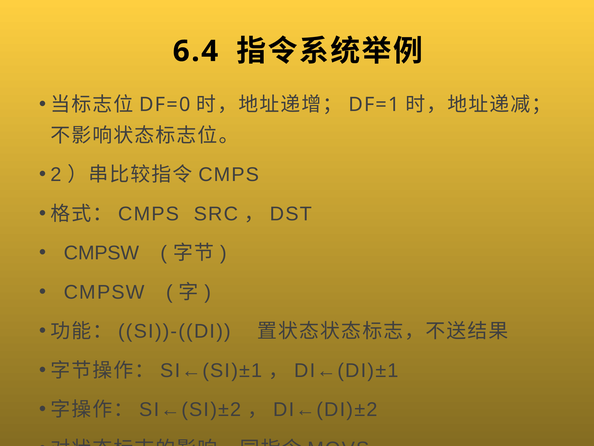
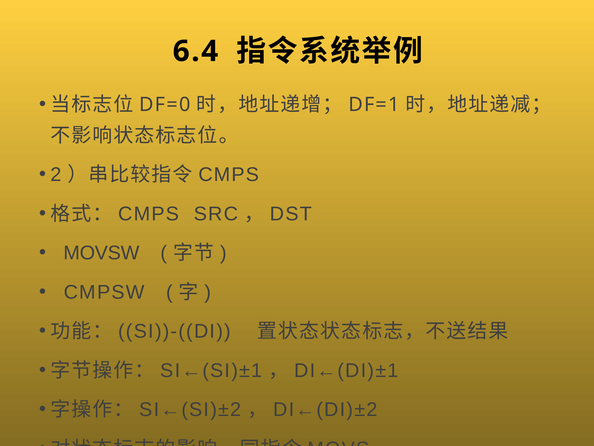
CMPSW: CMPSW -> MOVSW (102, 253)
